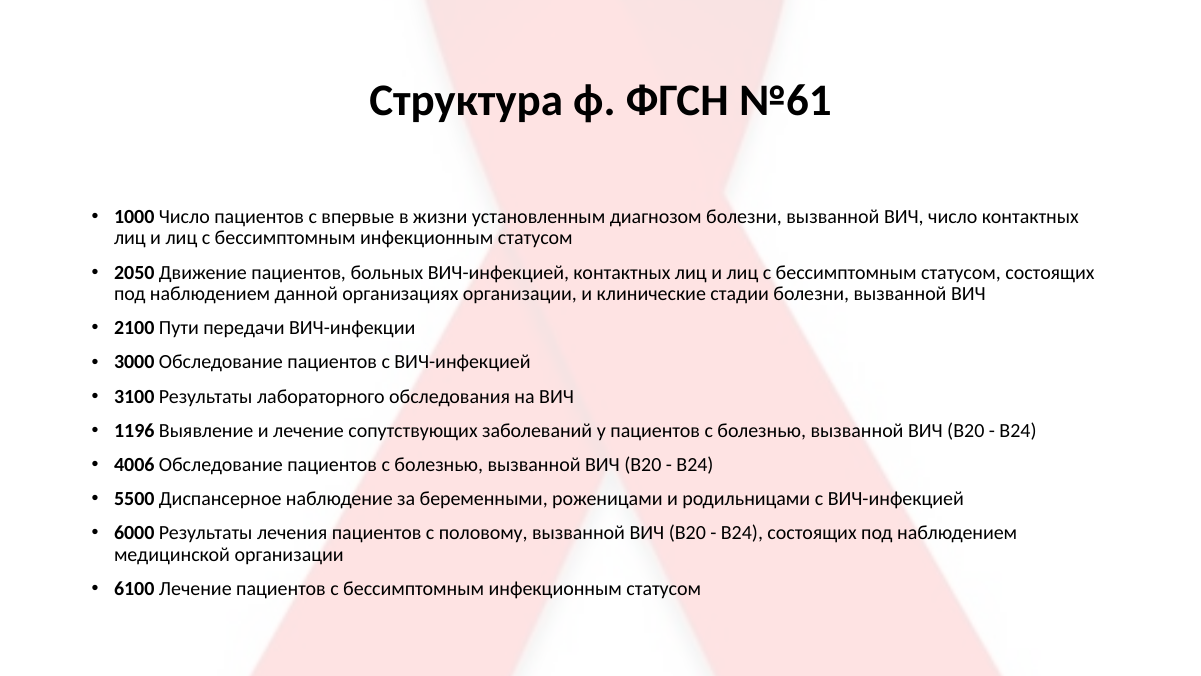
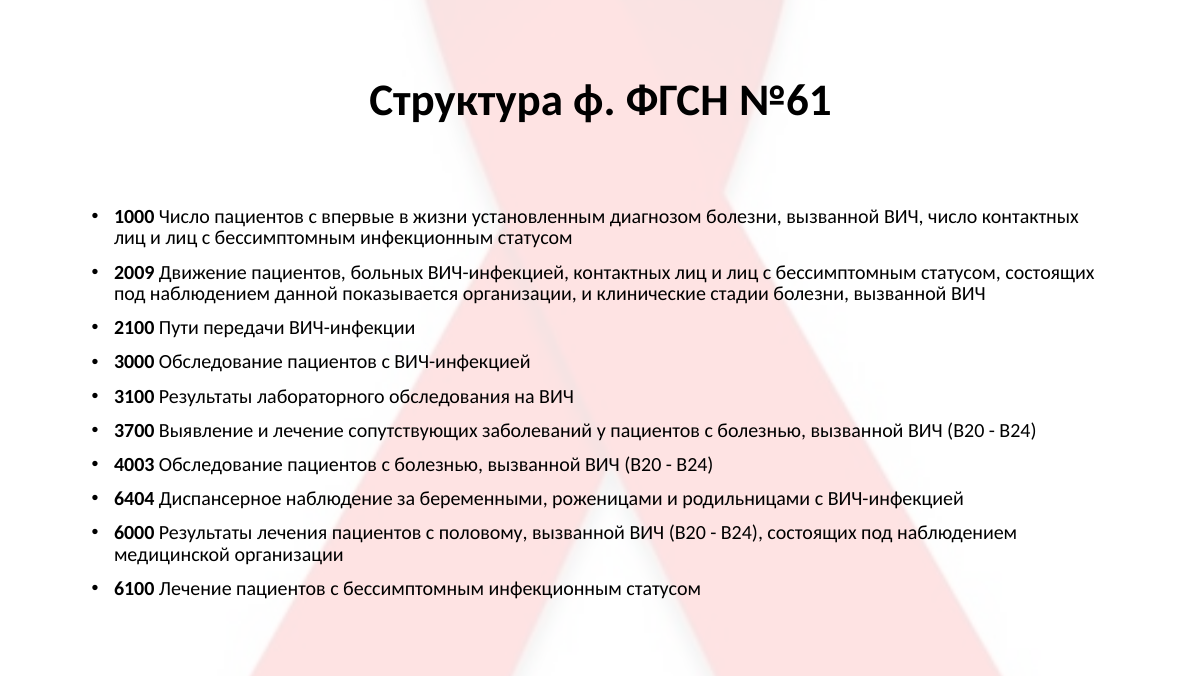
2050: 2050 -> 2009 (134, 272)
организациях: организациях -> показывается (400, 294)
1196: 1196 -> 3700 (134, 430)
4006: 4006 -> 4003 (134, 464)
5500: 5500 -> 6404 (134, 499)
